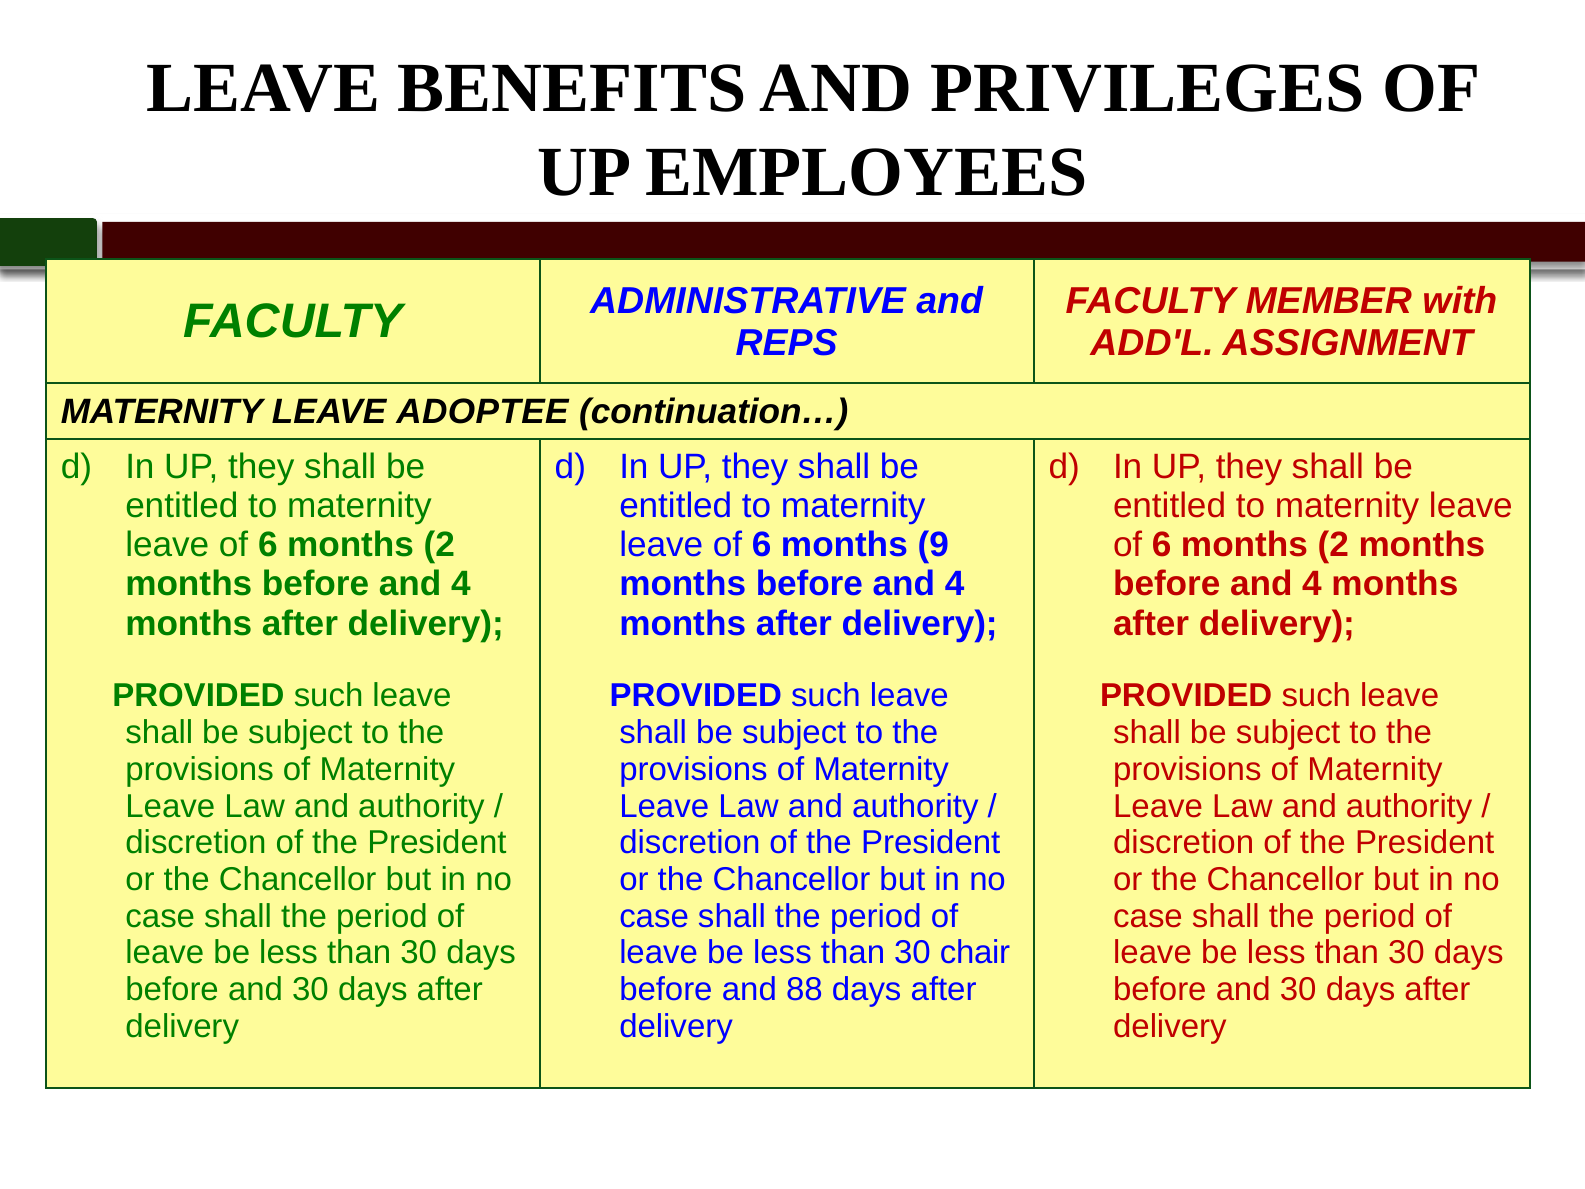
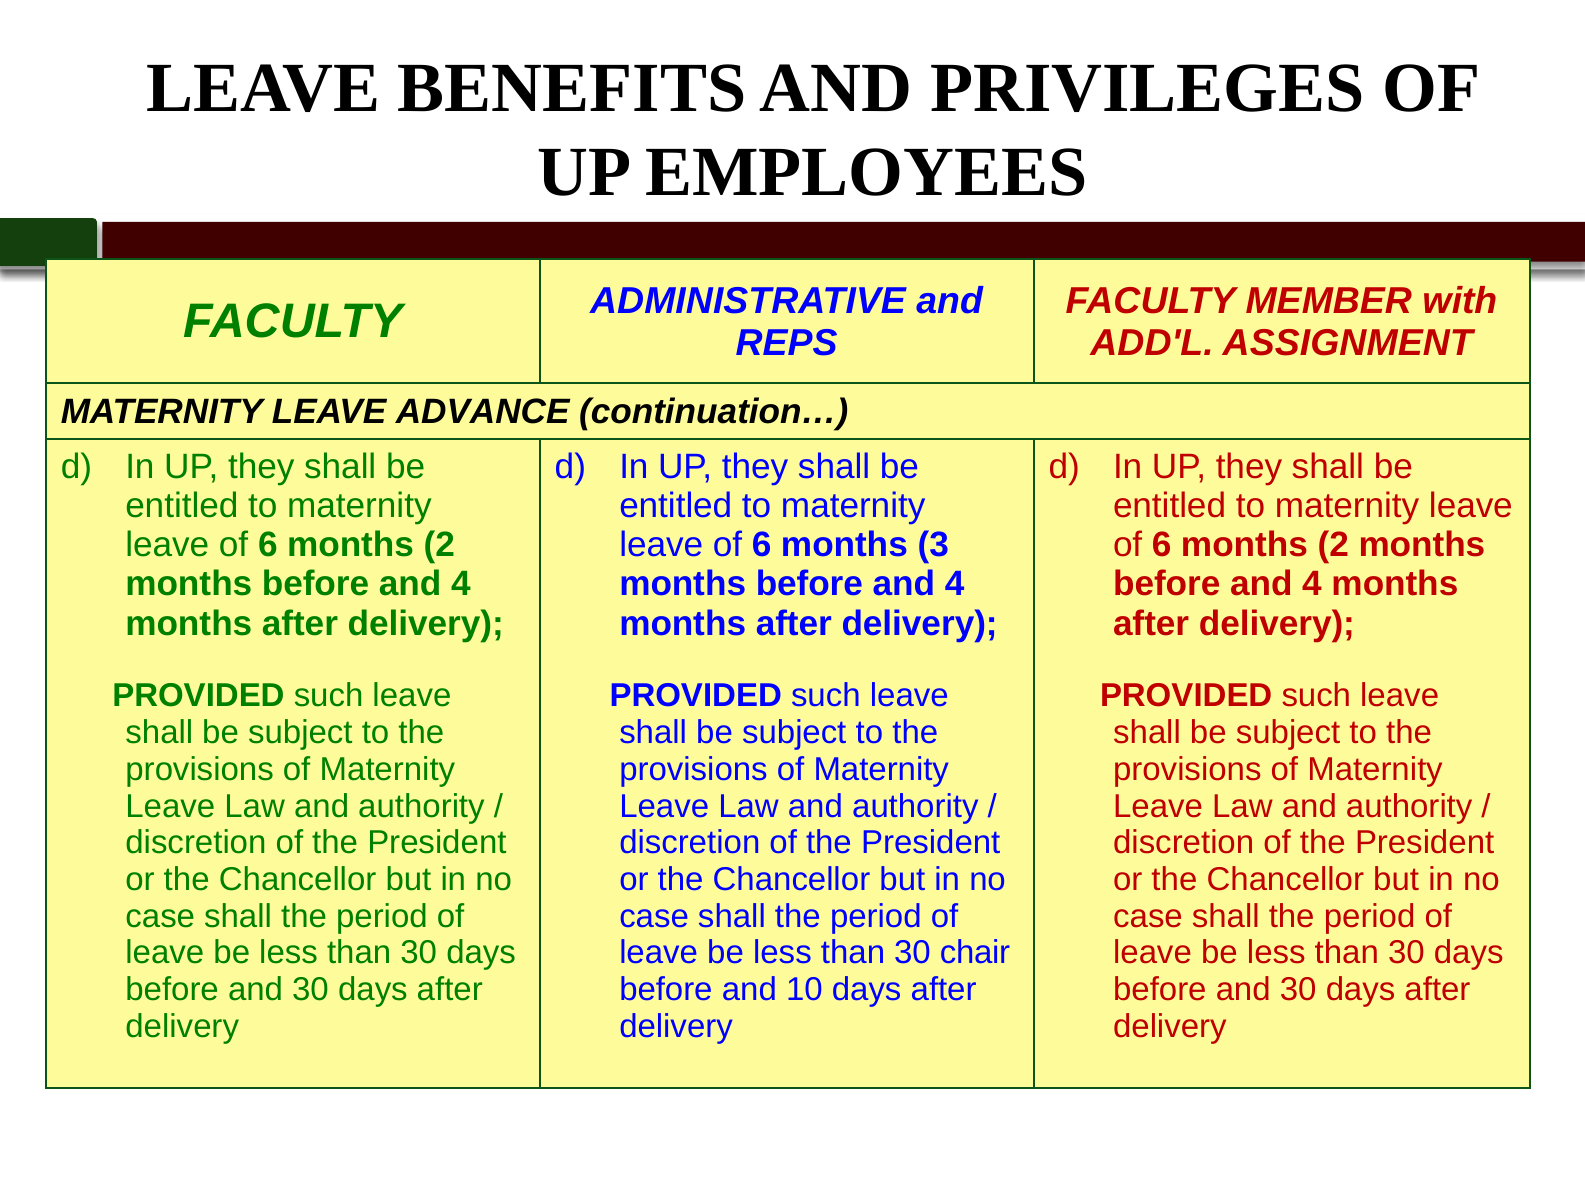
ADOPTEE: ADOPTEE -> ADVANCE (483, 412)
9: 9 -> 3 (933, 545)
88: 88 -> 10 (804, 989)
